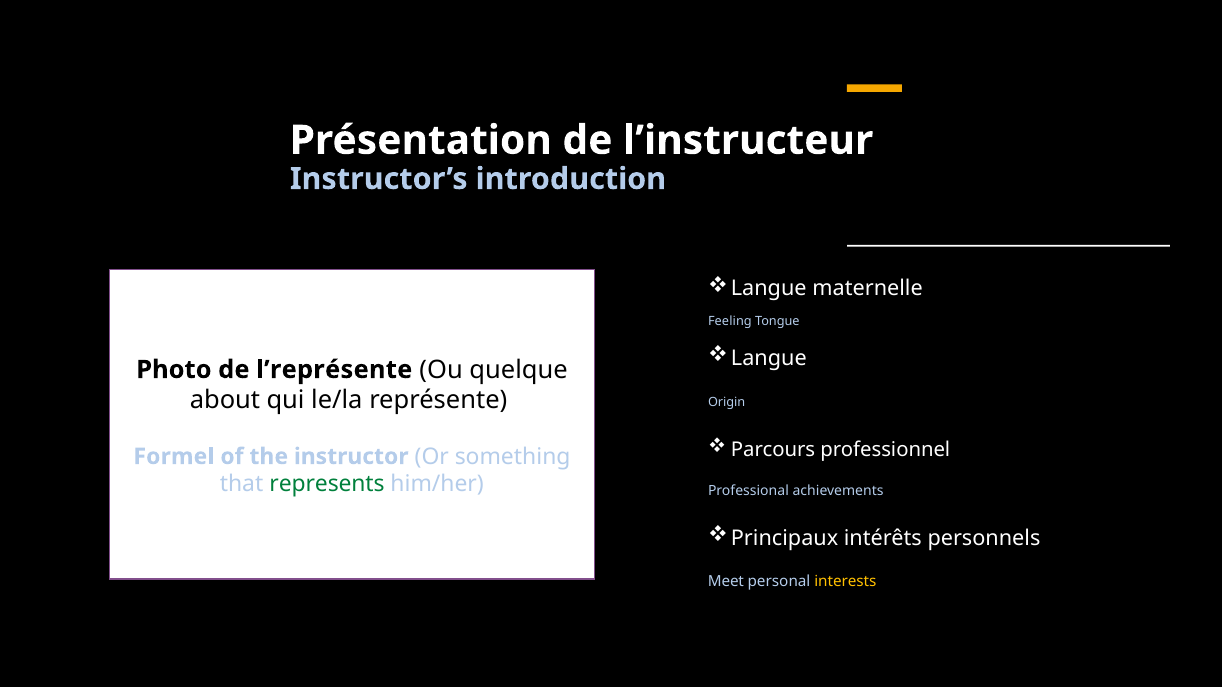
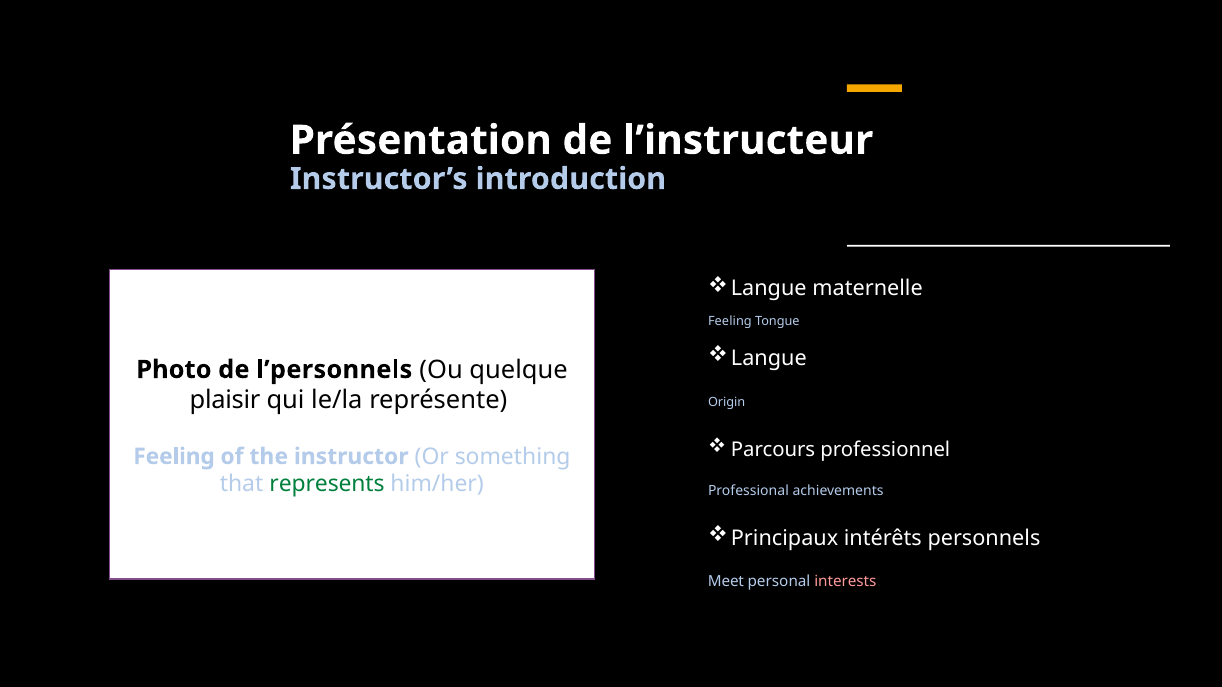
l’représente: l’représente -> l’personnels (334, 370)
about: about -> plaisir (225, 400)
Formel: Formel -> Feeling (174, 457)
interests colour: yellow -> pink (845, 582)
